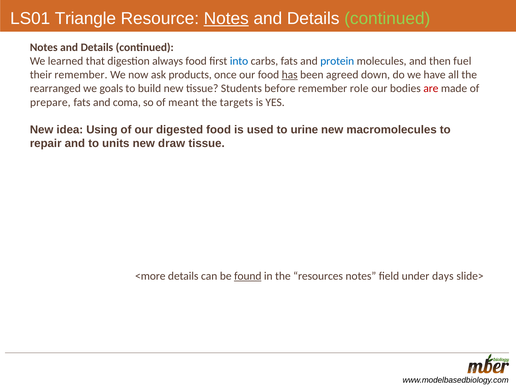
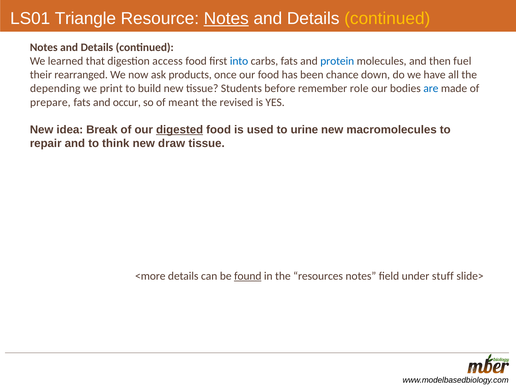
continued colour: light green -> yellow (387, 18)
always: always -> access (168, 61)
their remember: remember -> rearranged (81, 75)
has underline: present -> none (290, 75)
agreed: agreed -> chance (342, 75)
rearranged: rearranged -> depending (55, 89)
goals: goals -> print (111, 89)
are colour: red -> blue (431, 89)
coma: coma -> occur (127, 102)
targets: targets -> revised (236, 102)
Using: Using -> Break (102, 130)
digested underline: none -> present (180, 130)
units: units -> think (116, 144)
days: days -> stuff (443, 276)
